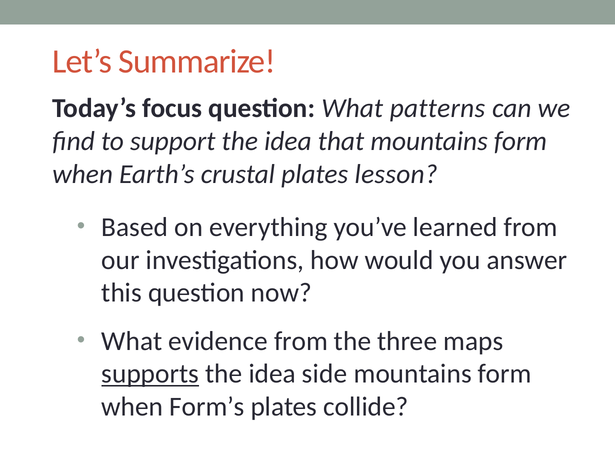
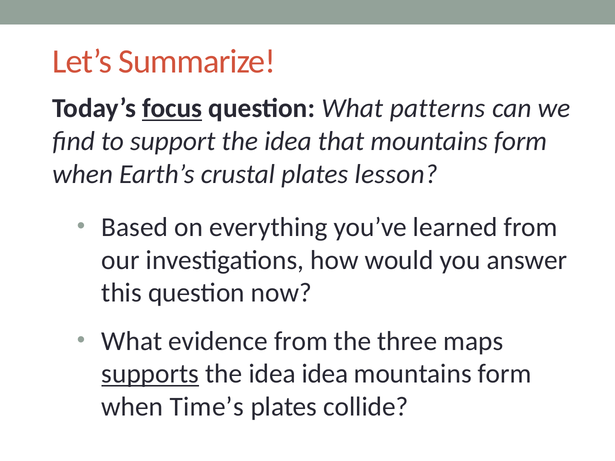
focus underline: none -> present (172, 109)
idea side: side -> idea (325, 374)
Form’s: Form’s -> Time’s (207, 407)
